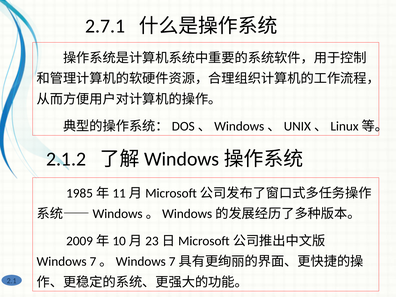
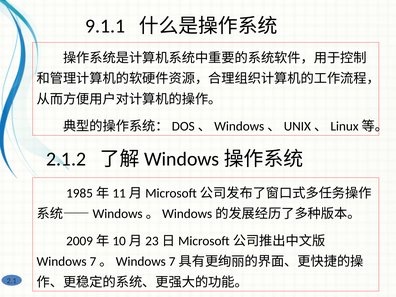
2.7.1: 2.7.1 -> 9.1.1 (105, 26)
